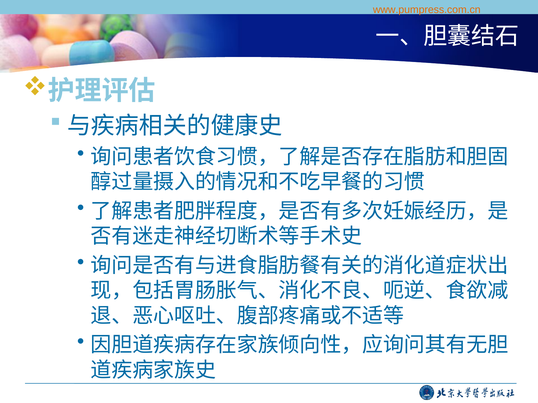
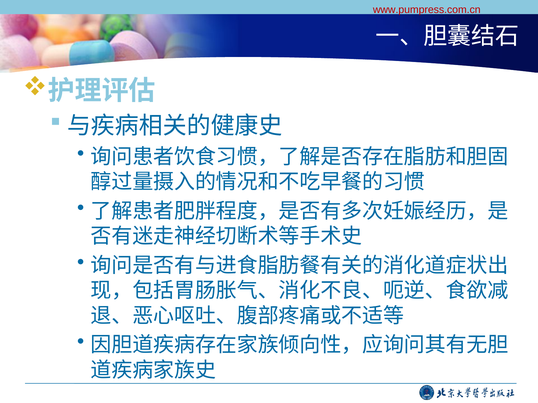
www.pumpress.com.cn colour: orange -> red (427, 10)
